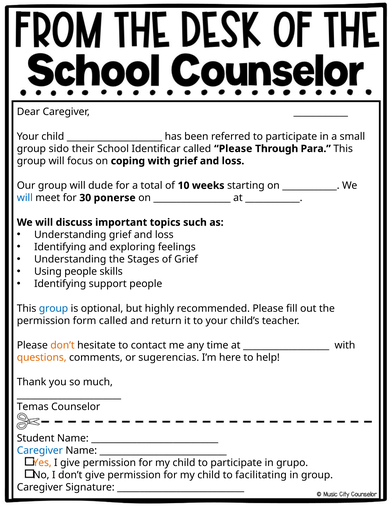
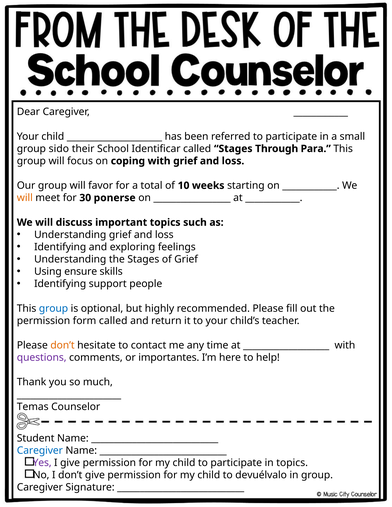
called Please: Please -> Stages (233, 149)
dude: dude -> favor (101, 186)
will colour: blue -> orange (25, 198)
Using people: people -> ensure (81, 272)
questions colour: orange -> purple (42, 358)
sugerencias: sugerencias -> importantes (169, 358)
Yes colour: orange -> purple (42, 463)
in grupo: grupo -> topics (292, 463)
facilitating: facilitating -> devuélvalo (261, 475)
